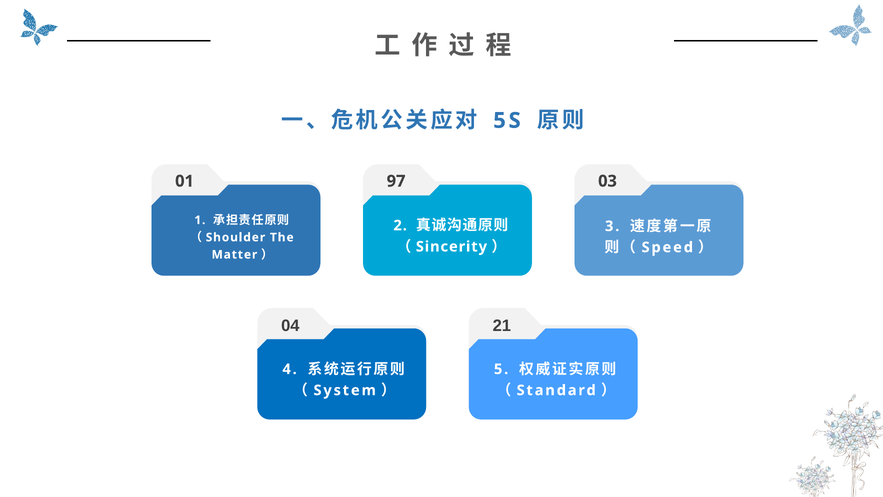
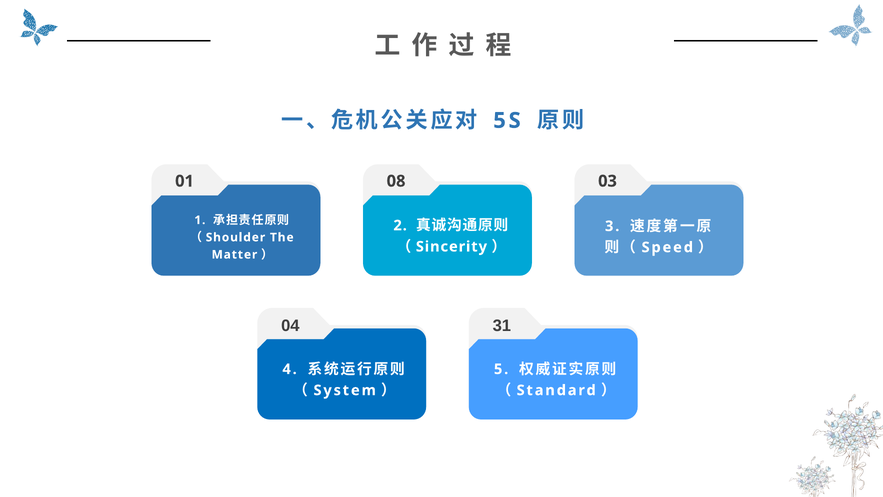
97: 97 -> 08 (396, 181)
21: 21 -> 31 (502, 325)
